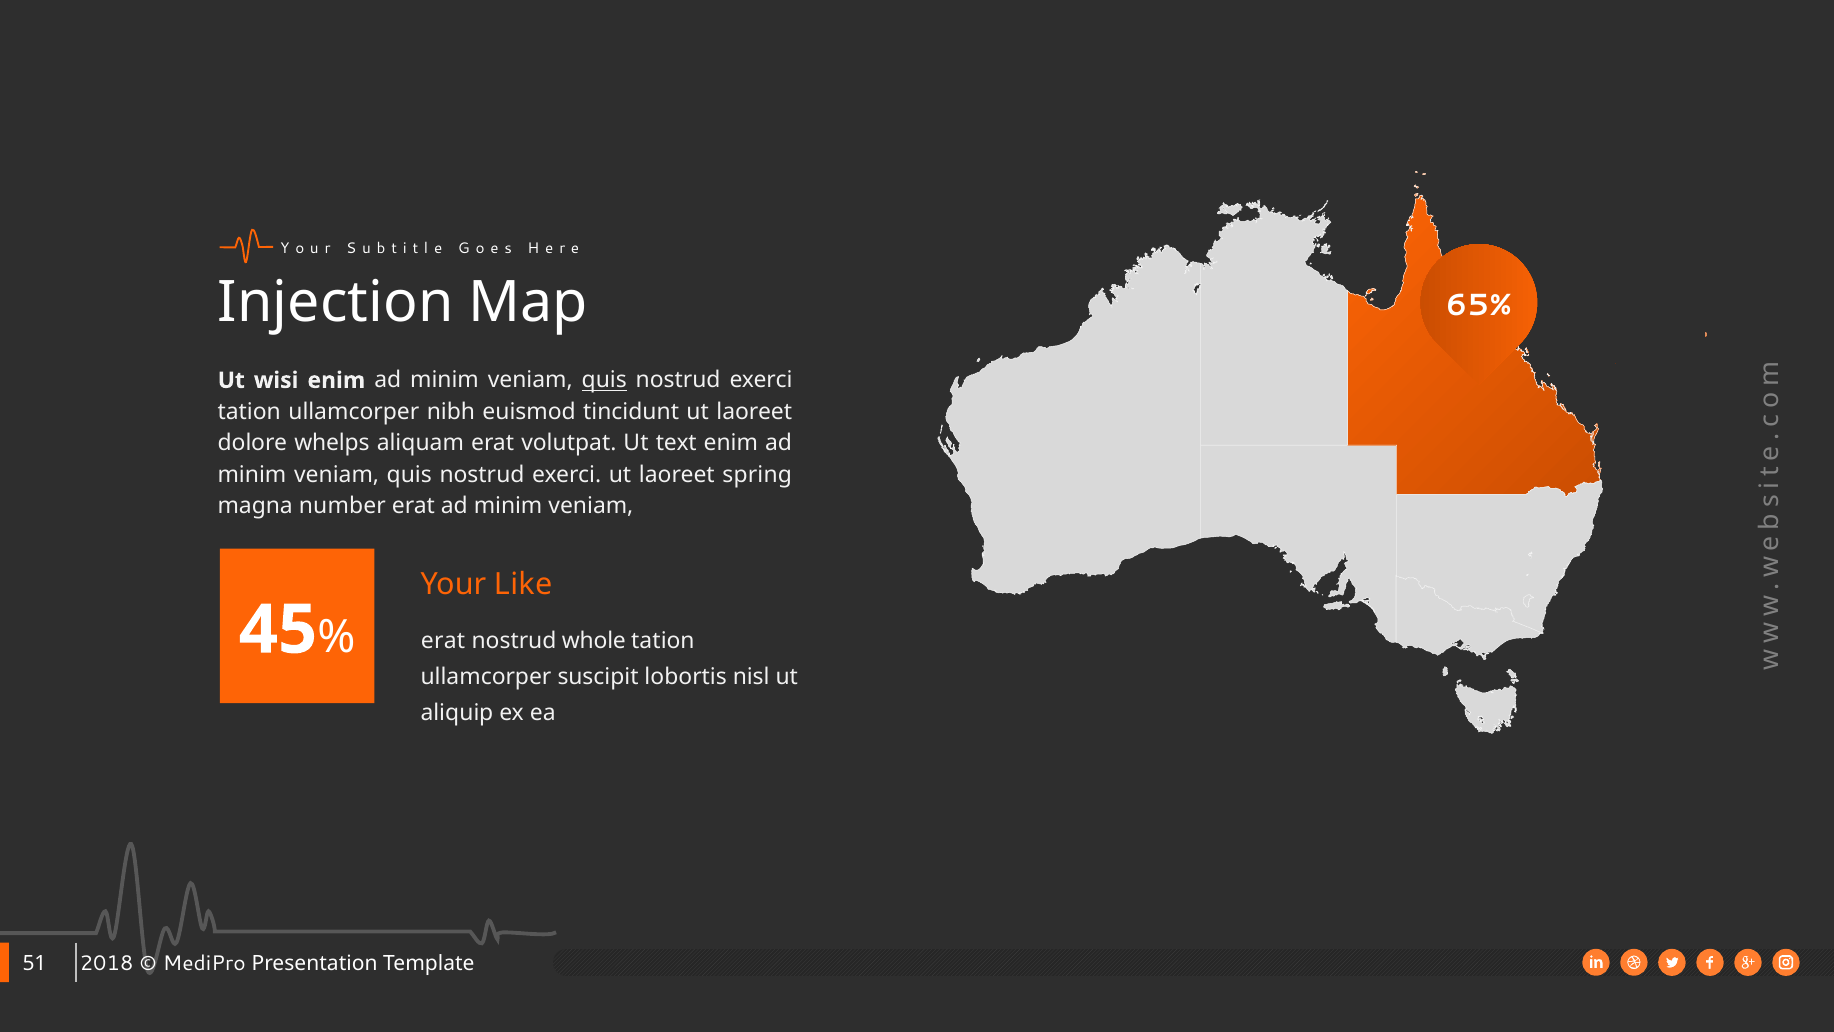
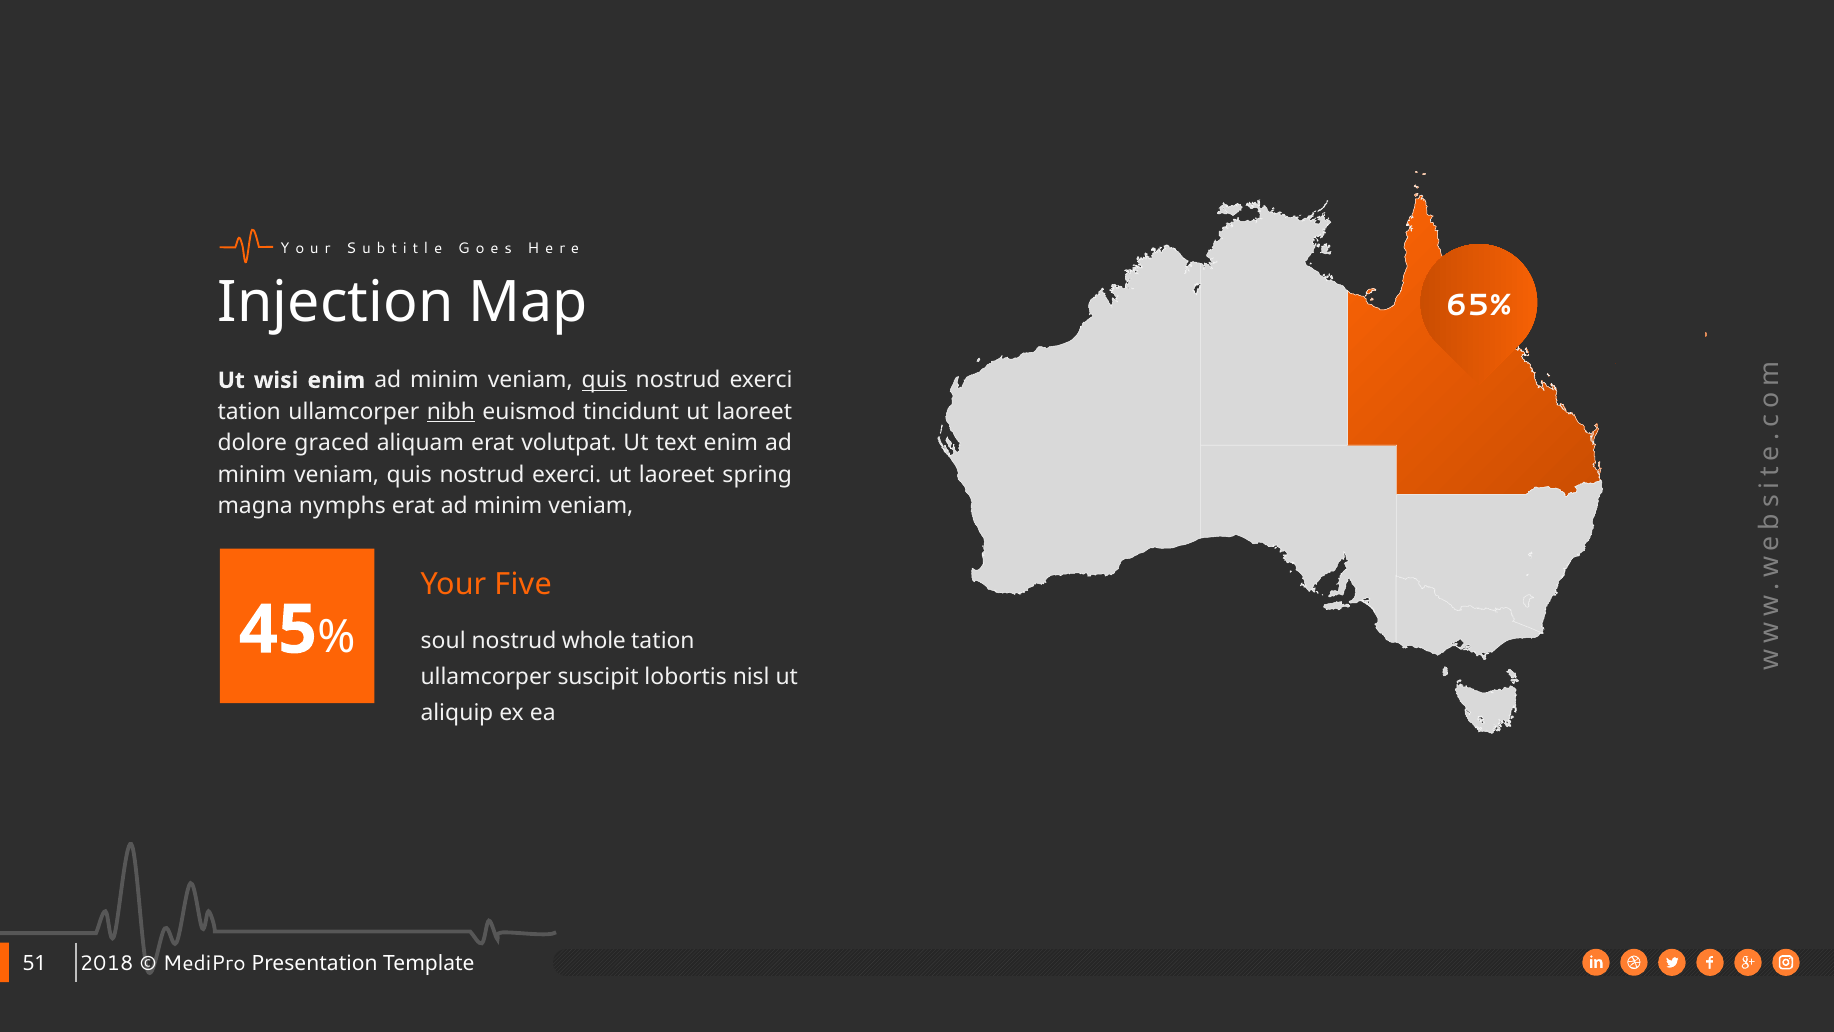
nibh underline: none -> present (451, 412)
whelps: whelps -> graced (332, 443)
number: number -> nymphs (342, 506)
Like: Like -> Five (523, 584)
erat: erat -> soul (443, 641)
